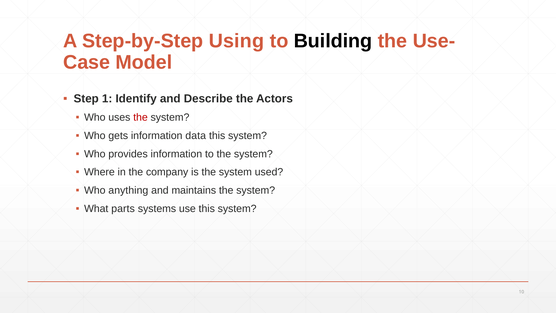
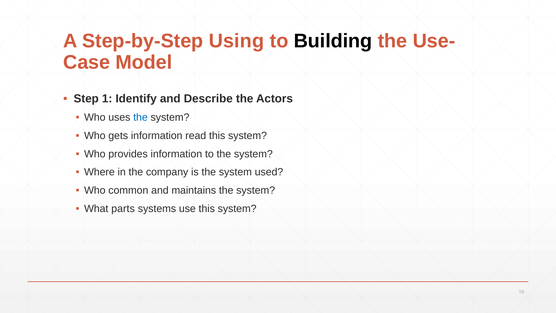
the colour: red -> blue (140, 117)
data: data -> read (196, 136)
anything: anything -> common (128, 190)
